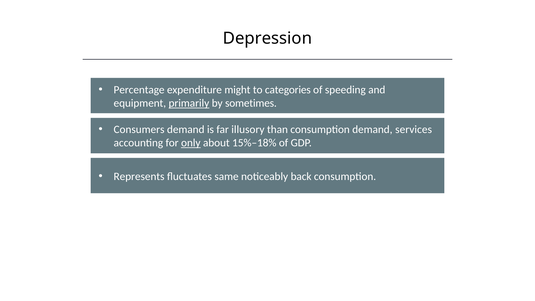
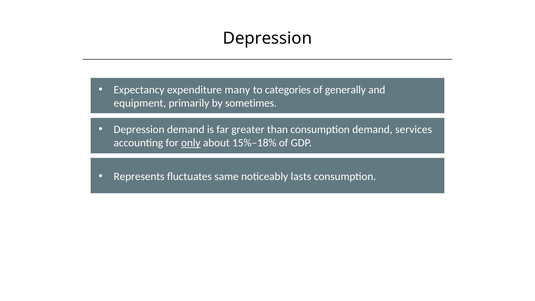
Percentage: Percentage -> Expectancy (139, 90)
might: might -> many (237, 90)
speeding: speeding -> generally (345, 90)
primarily underline: present -> none (189, 103)
Consumers: Consumers -> Depression (139, 129)
illusory: illusory -> greater (248, 129)
back: back -> lasts (301, 176)
